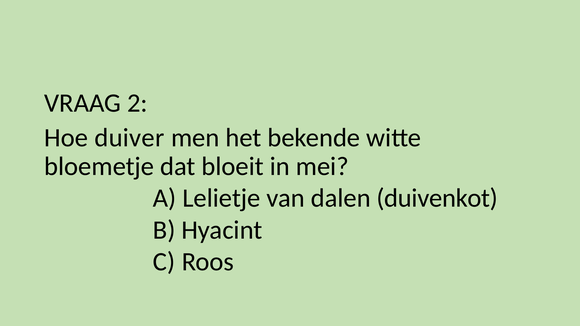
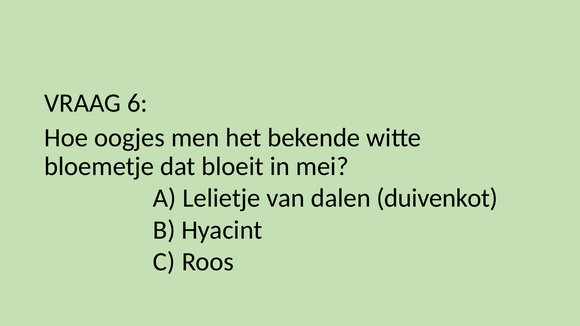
2: 2 -> 6 (137, 103)
duiver: duiver -> oogjes (129, 138)
